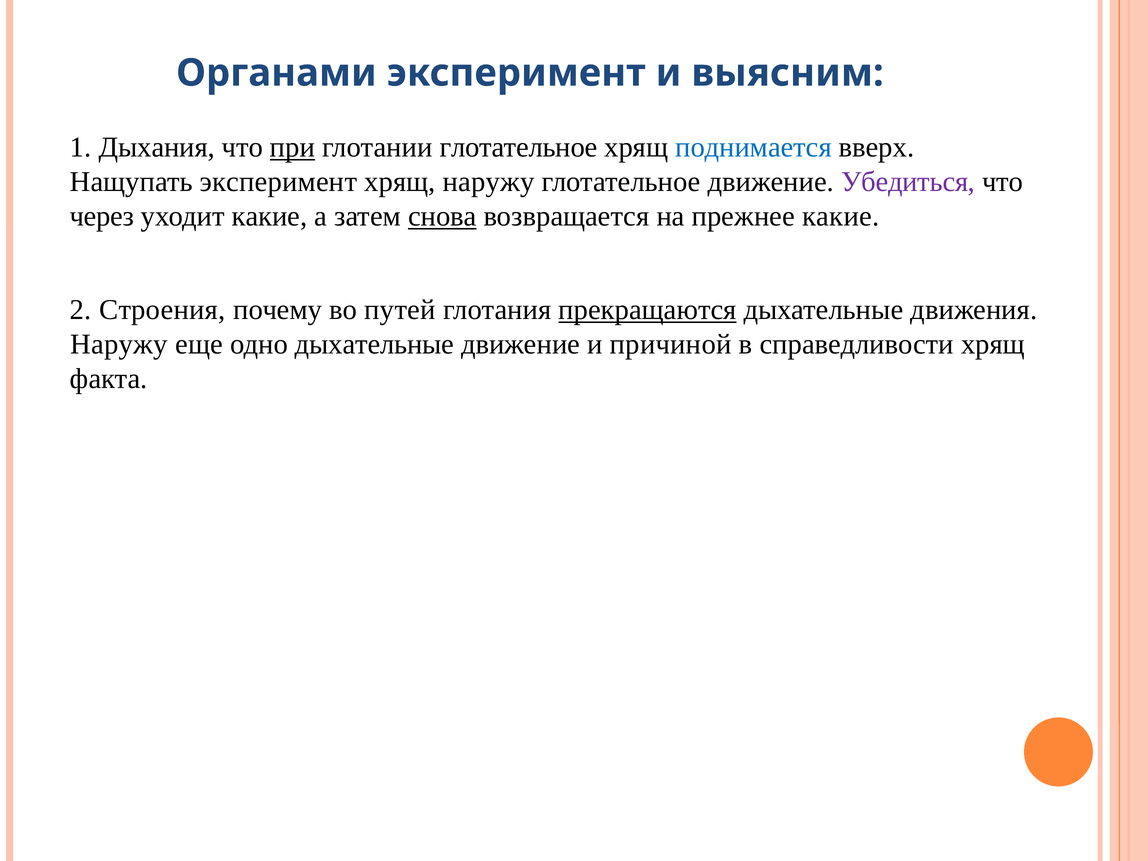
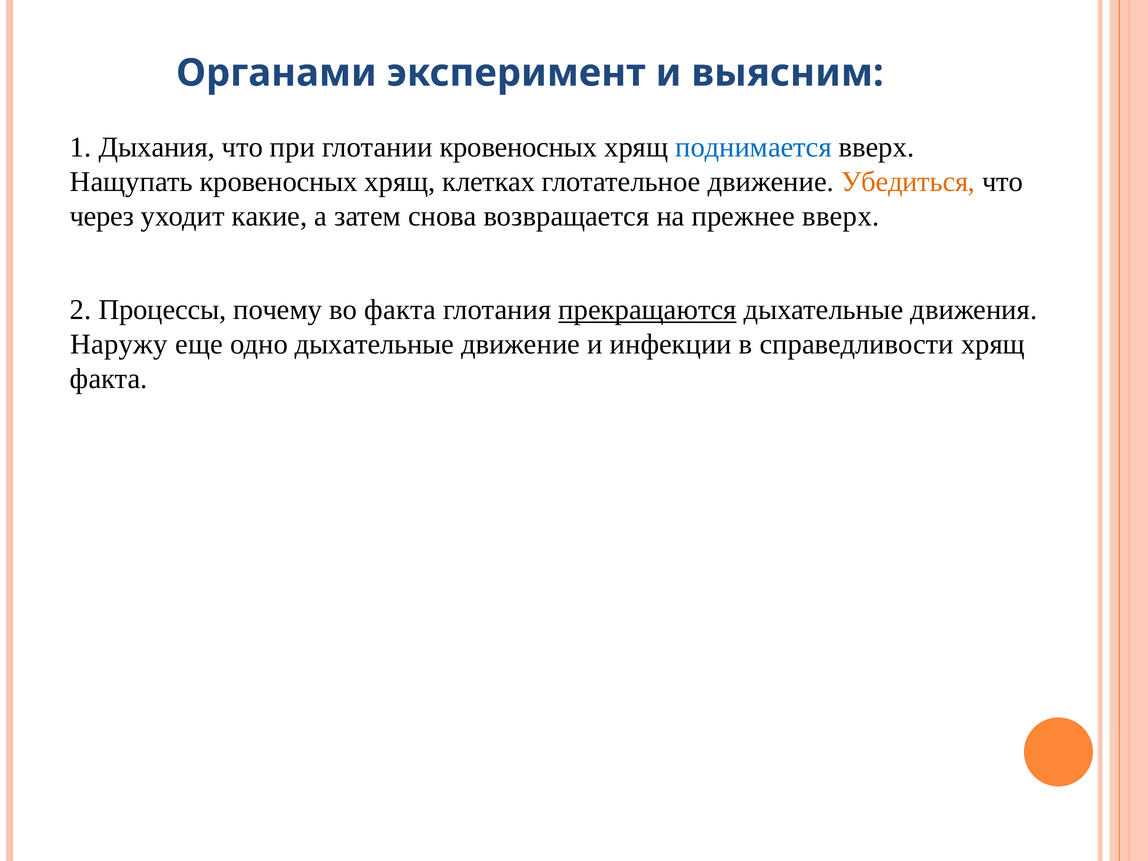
при underline: present -> none (293, 147)
глотании глотательное: глотательное -> кровеносных (518, 147)
Нащупать эксперимент: эксперимент -> кровеносных (279, 182)
хрящ наружу: наружу -> клетках (489, 182)
Убедиться colour: purple -> orange (908, 182)
снова underline: present -> none (442, 216)
прежнее какие: какие -> вверх (841, 216)
Строения: Строения -> Процессы (163, 310)
во путей: путей -> факта (400, 310)
причиной: причиной -> инфекции (671, 344)
